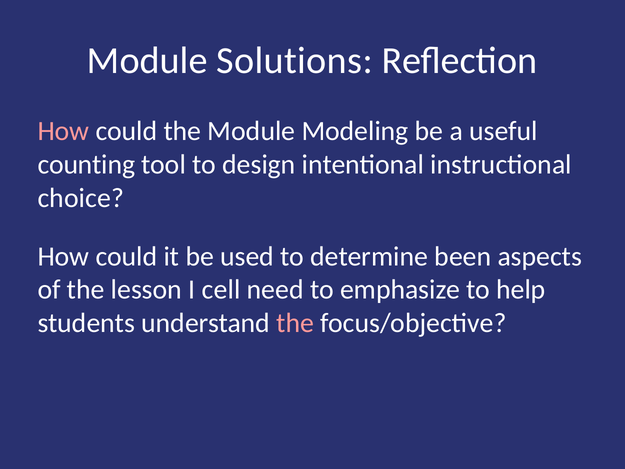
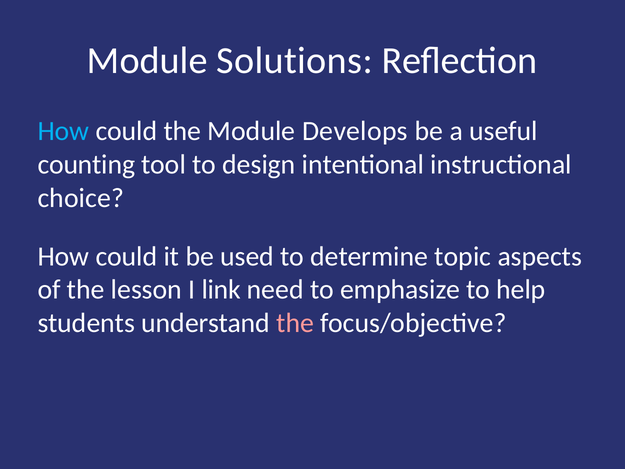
How colour: pink -> light blue (63, 131)
Modeling: Modeling -> Develops (355, 131)
been: been -> topic (463, 256)
cell: cell -> link (221, 290)
